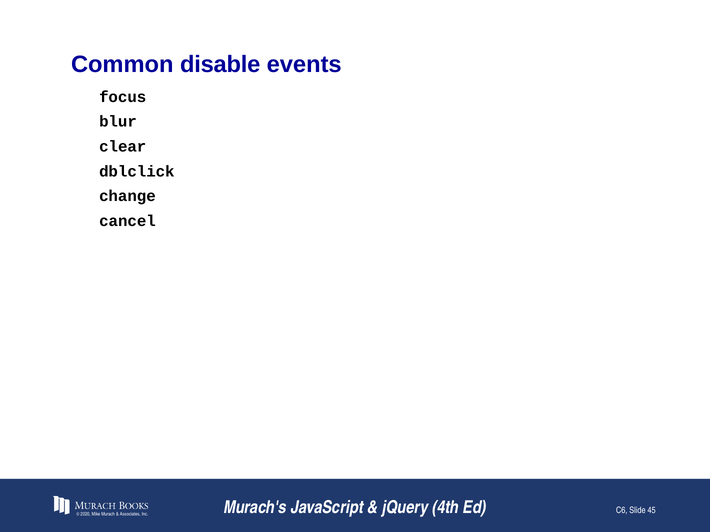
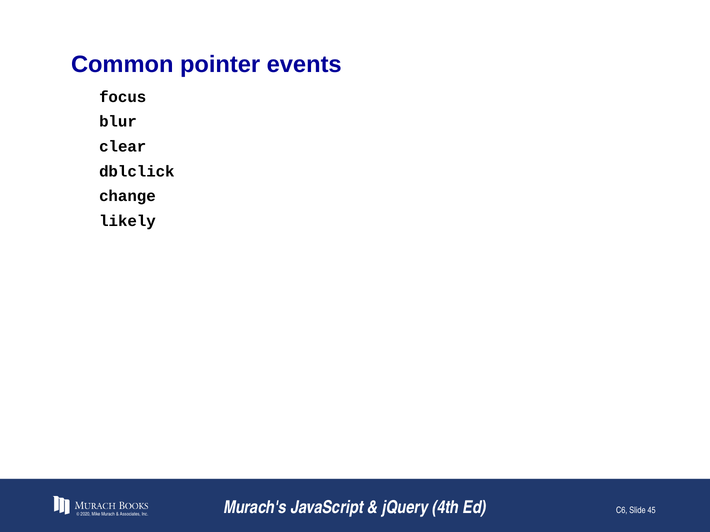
disable: disable -> pointer (220, 65)
cancel: cancel -> likely (127, 221)
